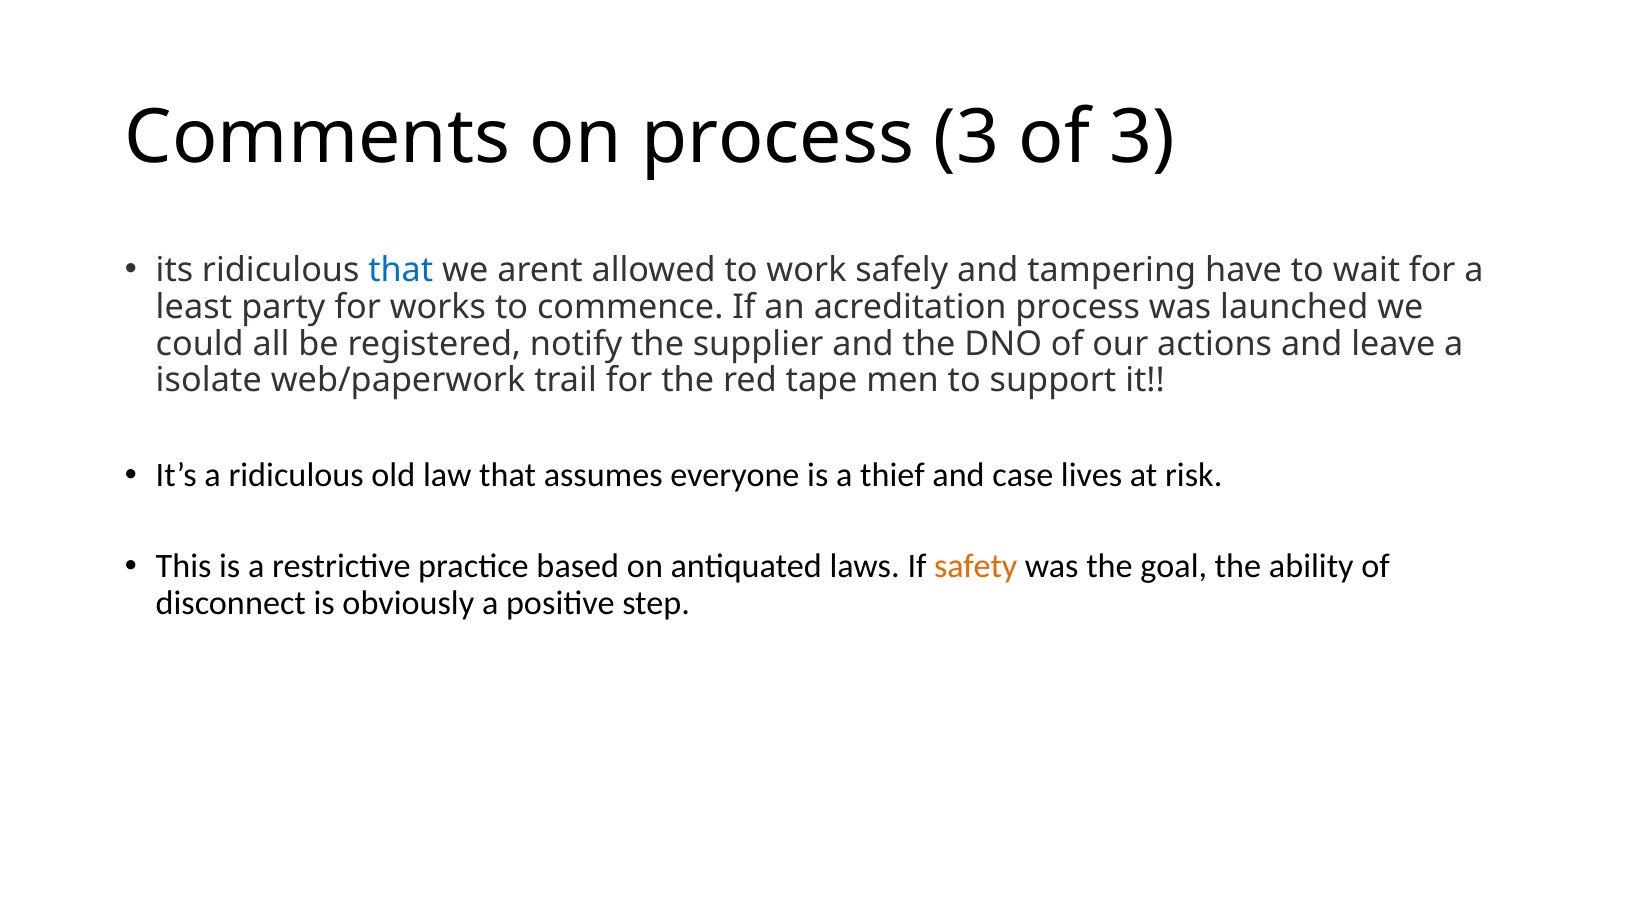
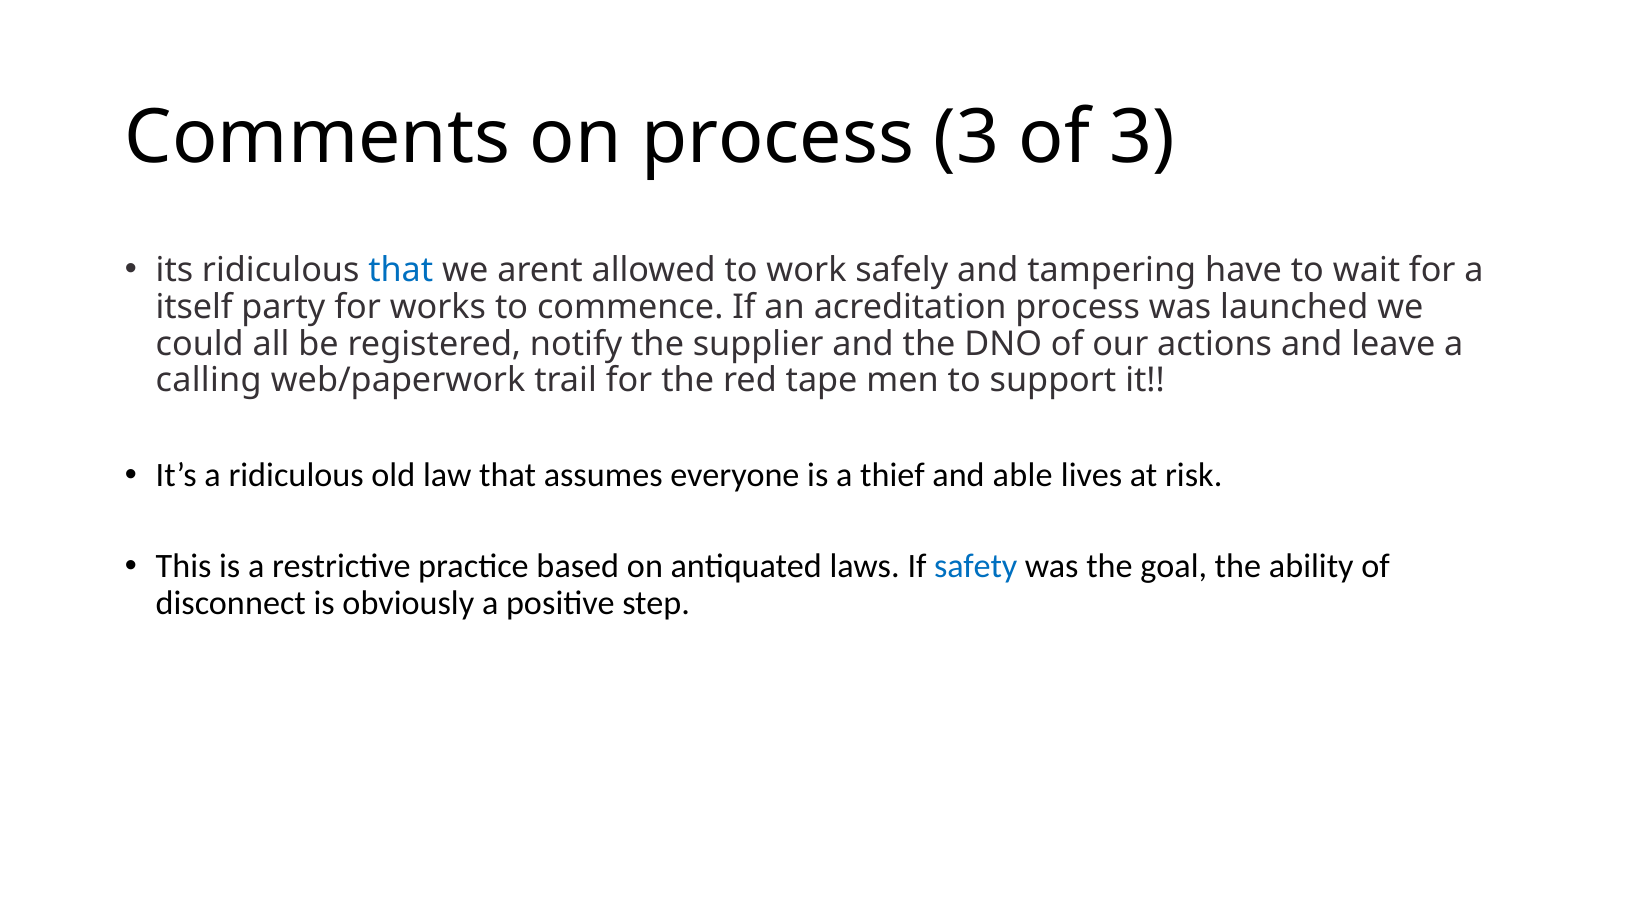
least: least -> itself (194, 307)
isolate: isolate -> calling (209, 381)
case: case -> able (1023, 476)
safety colour: orange -> blue (976, 567)
